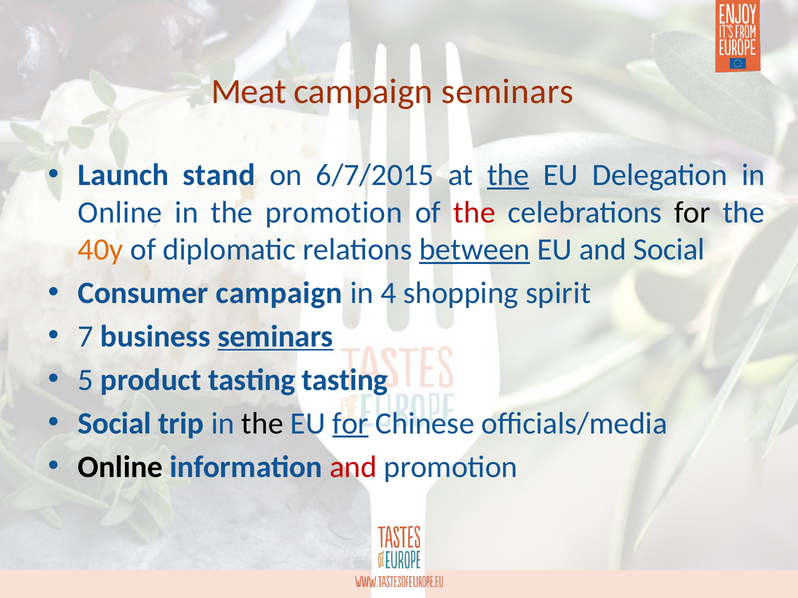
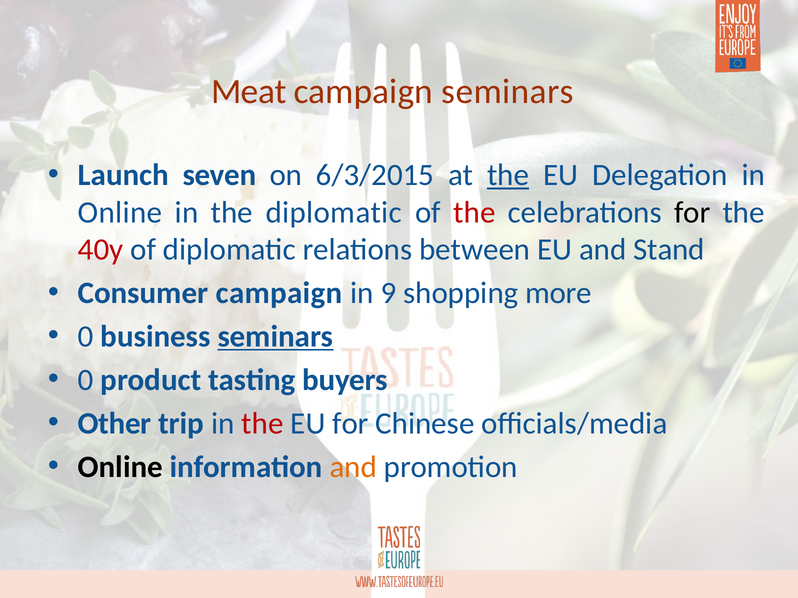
stand: stand -> seven (219, 175)
6/7/2015: 6/7/2015 -> 6/3/2015 (375, 175)
the promotion: promotion -> diplomatic (334, 213)
40y colour: orange -> red (101, 250)
between underline: present -> none (475, 250)
and Social: Social -> Stand (669, 250)
4: 4 -> 9 (388, 293)
spirit: spirit -> more (559, 293)
7: 7 -> 0 (86, 337)
5: 5 -> 0 (86, 380)
tasting tasting: tasting -> buyers (345, 380)
Social: Social -> Other (115, 424)
the colour: black -> red (262, 424)
for underline: present -> none (350, 424)
and colour: red -> orange (353, 467)
